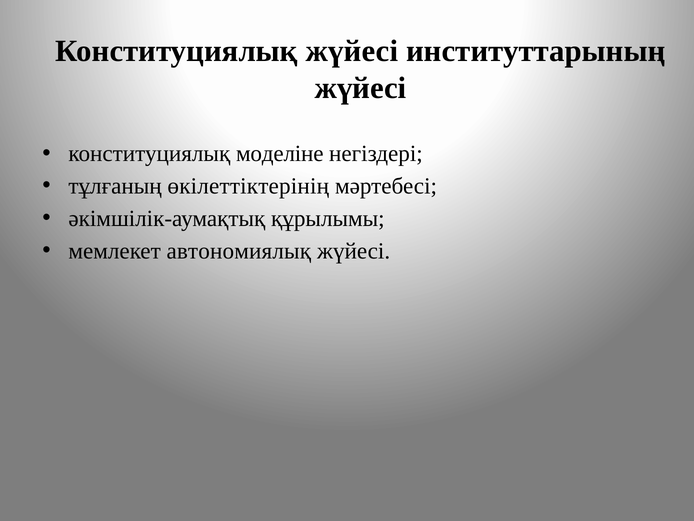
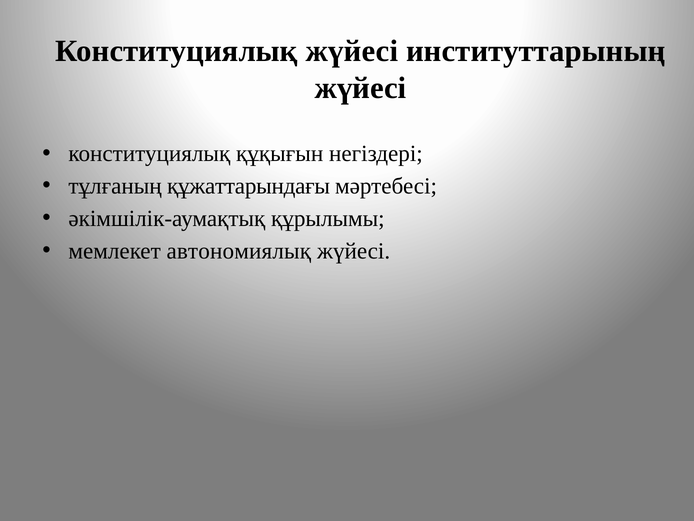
моделіне: моделіне -> құқығын (280, 154)
өкілеттіктерінің: өкілеттіктерінің -> құжаттарындағы (249, 186)
